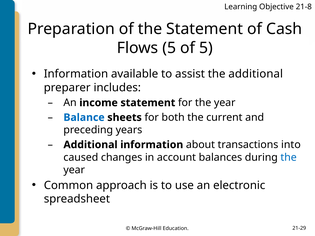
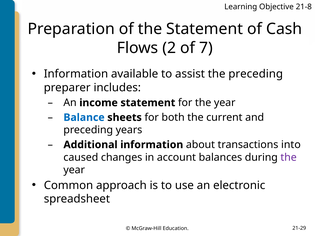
Flows 5: 5 -> 2 (169, 48)
of 5: 5 -> 7 (206, 48)
the additional: additional -> preceding (256, 74)
the colour: blue -> purple (289, 157)
